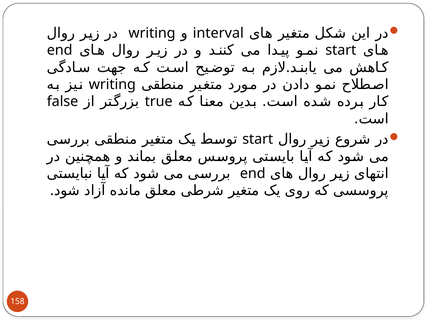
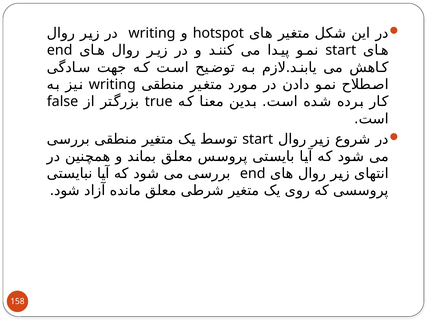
interval: interval -> hotspot (218, 33)
